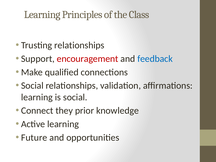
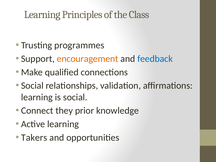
Trusting relationships: relationships -> programmes (79, 45)
encouragement colour: red -> orange (88, 59)
Future: Future -> Takers (34, 138)
